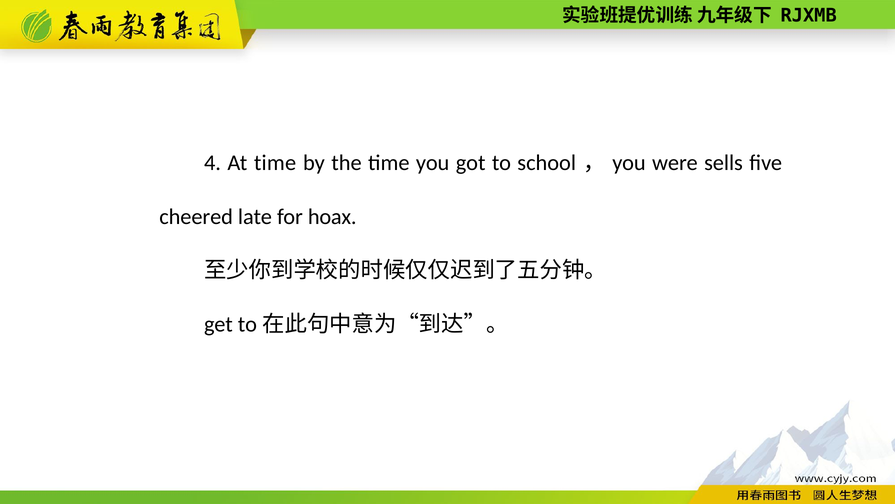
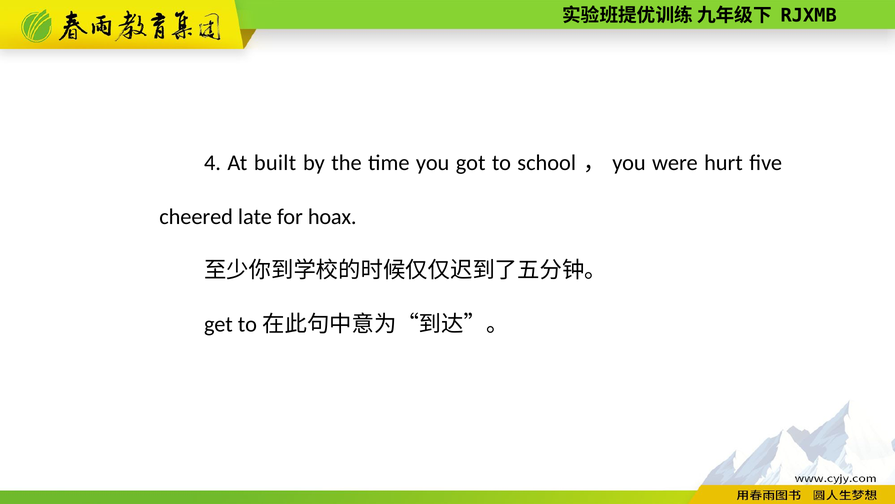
At time: time -> built (275, 163)
sells: sells -> hurt (723, 163)
